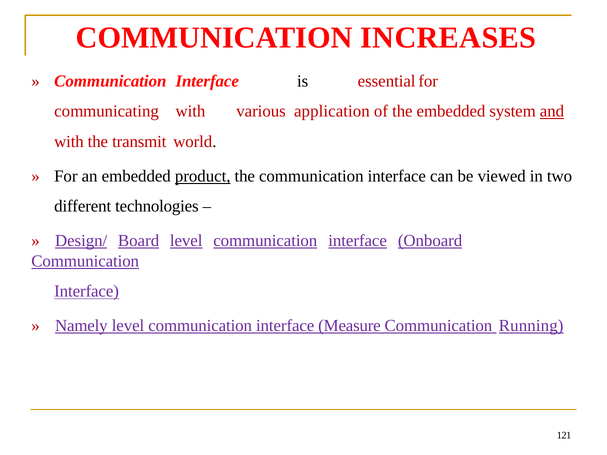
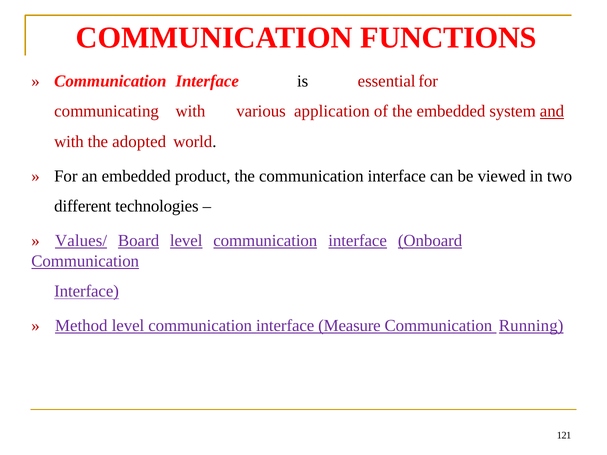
INCREASES: INCREASES -> FUNCTIONS (449, 38)
transmit: transmit -> adopted (139, 142)
product underline: present -> none (203, 176)
Design/: Design/ -> Values/ (81, 241)
Namely: Namely -> Method (81, 326)
